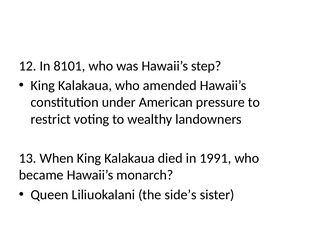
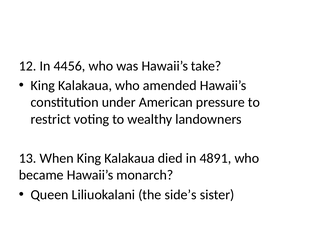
8101: 8101 -> 4456 (70, 66)
step: step -> take (206, 66)
1991: 1991 -> 4891 (215, 158)
